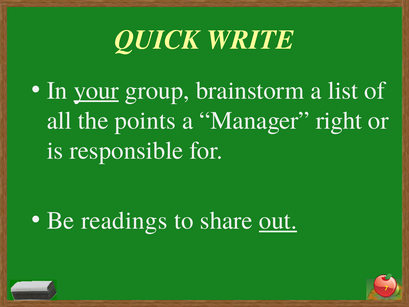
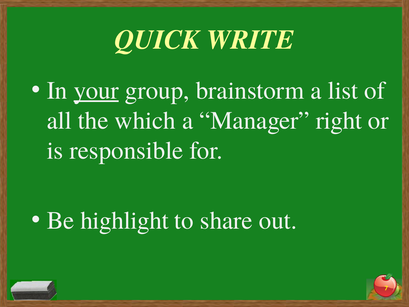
points: points -> which (145, 120)
readings: readings -> highlight (124, 221)
out underline: present -> none (278, 221)
